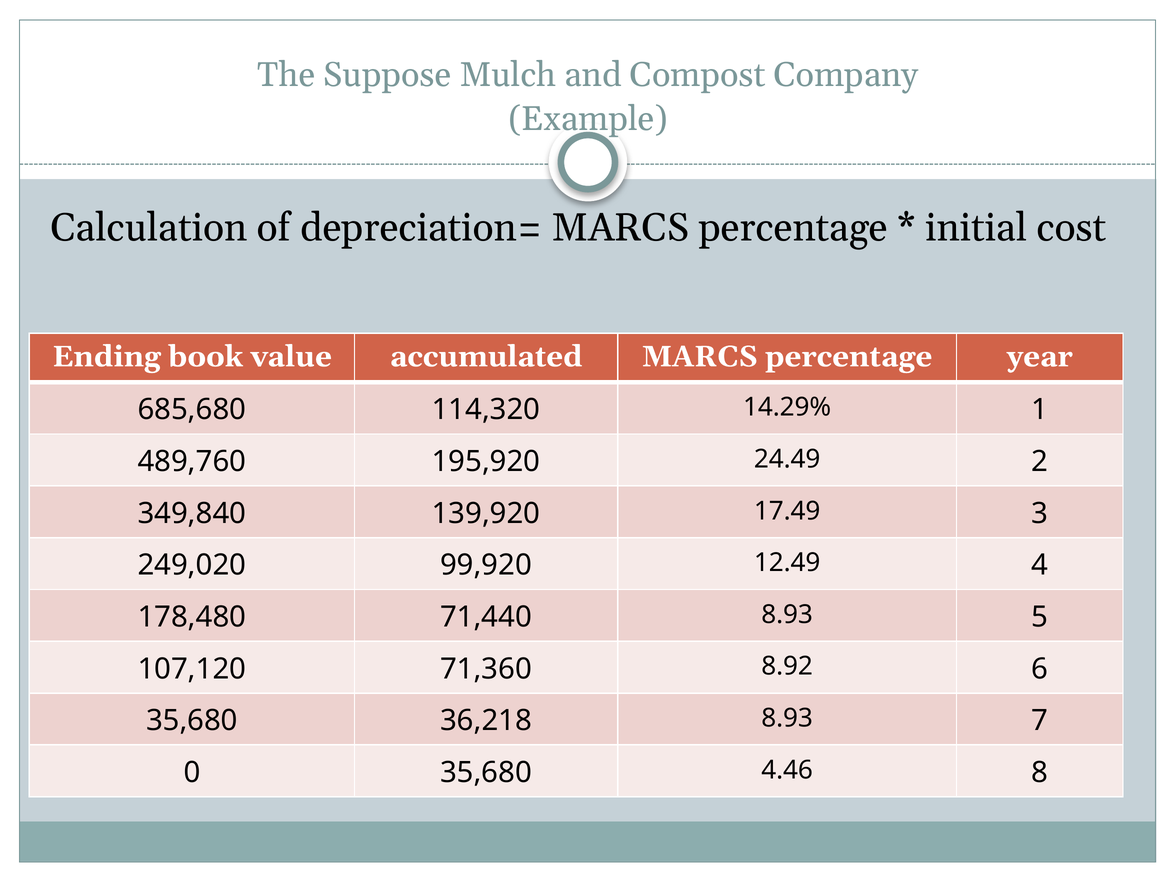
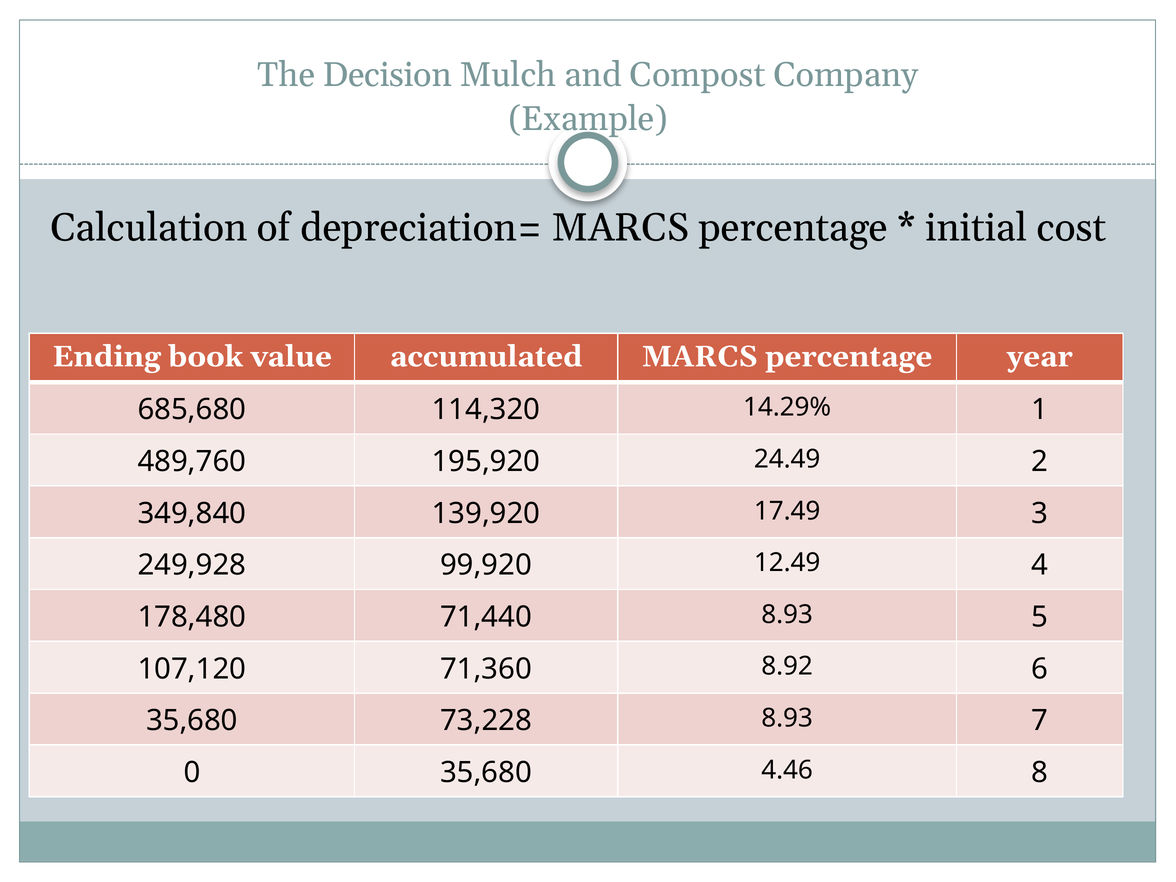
Suppose: Suppose -> Decision (387, 75)
249,020: 249,020 -> 249,928 (192, 565)
36,218: 36,218 -> 73,228 (486, 721)
